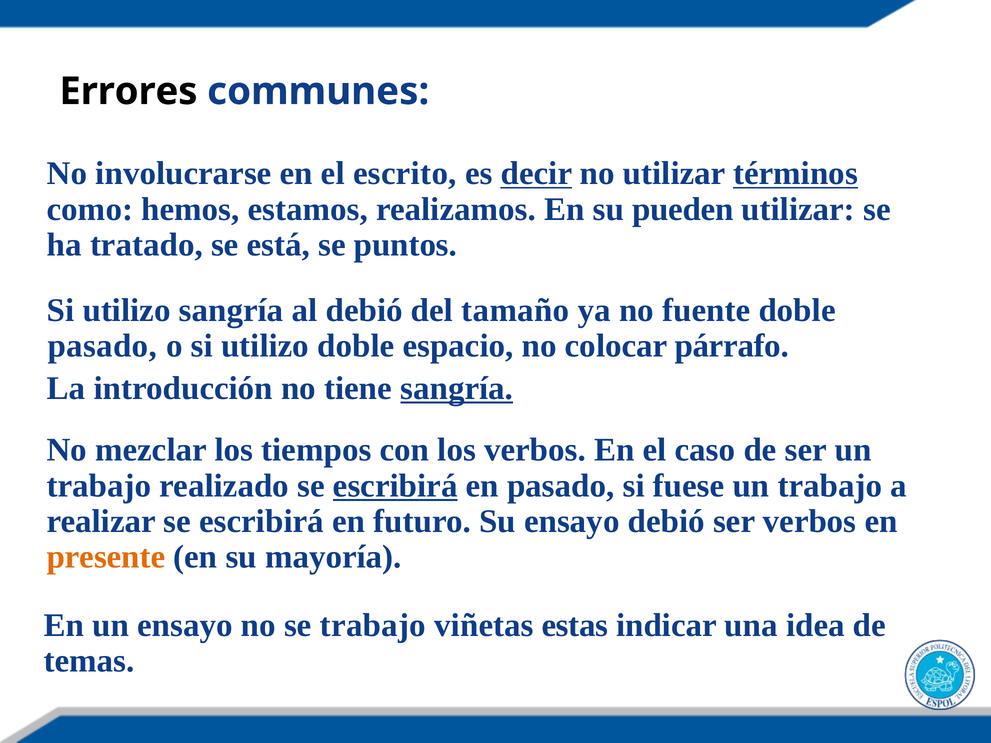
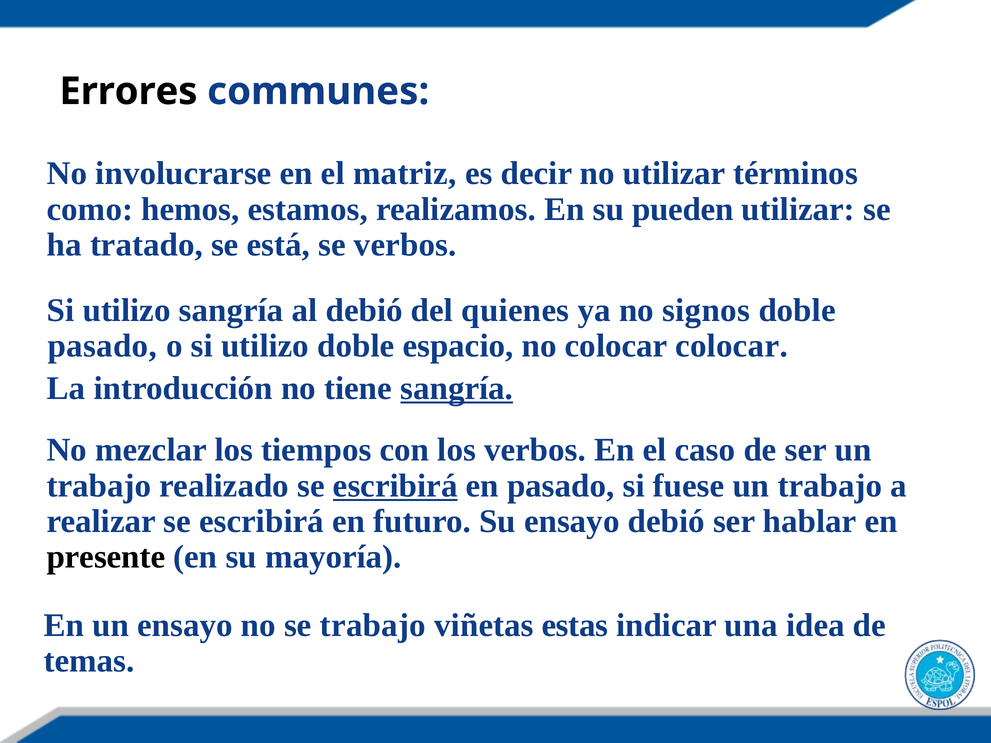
escrito: escrito -> matriz (405, 174)
decir underline: present -> none (536, 174)
términos underline: present -> none (796, 174)
se puntos: puntos -> verbos (405, 245)
tamaño: tamaño -> quienes (515, 310)
fuente: fuente -> signos (706, 310)
colocar párrafo: párrafo -> colocar (731, 346)
ser verbos: verbos -> hablar (810, 522)
presente colour: orange -> black (106, 557)
